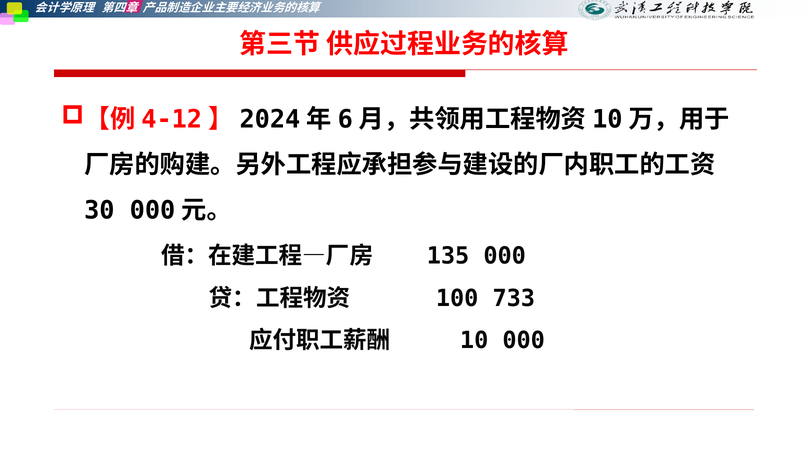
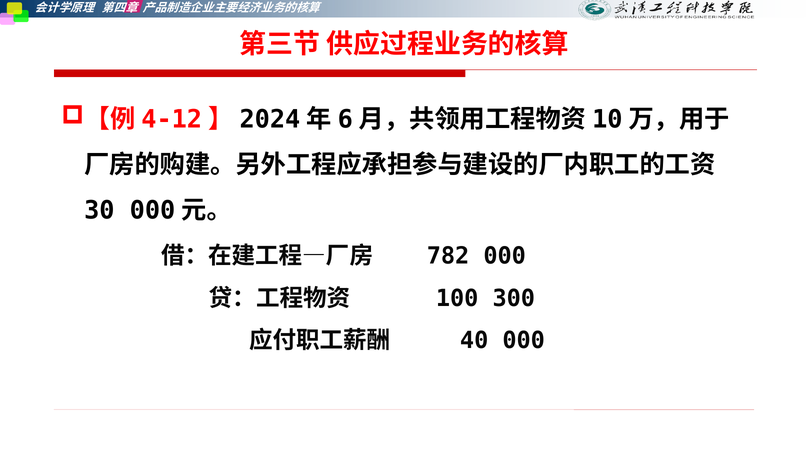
135: 135 -> 782 (448, 255)
733: 733 -> 300 (514, 298)
10: 10 -> 40 (474, 340)
